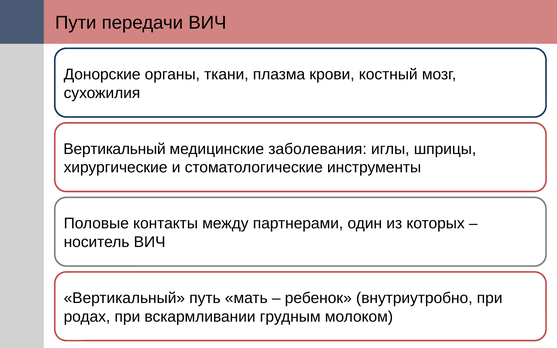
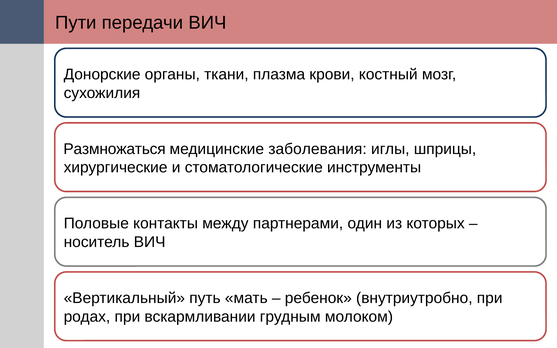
Вертикальный: Вертикальный -> Размножаться (115, 149)
